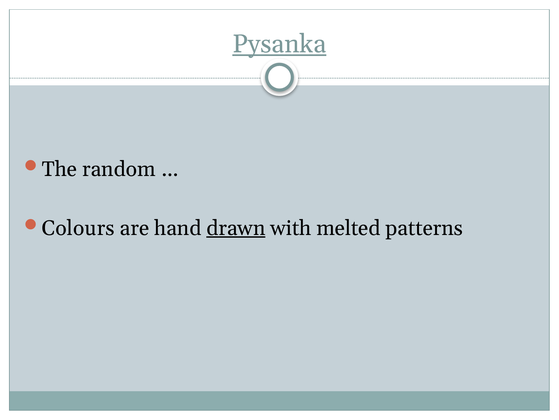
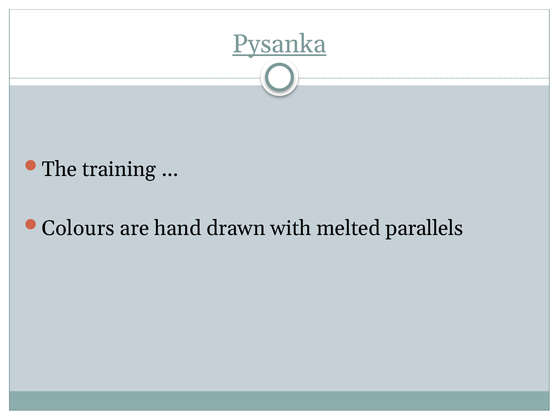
random: random -> training (119, 169)
drawn underline: present -> none (236, 228)
patterns: patterns -> parallels (424, 228)
